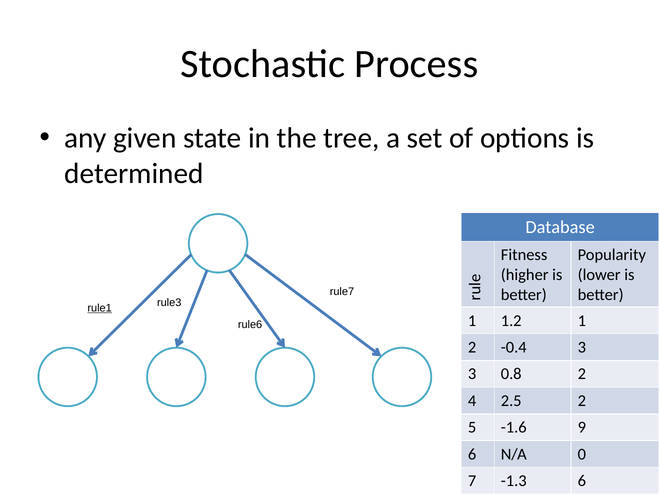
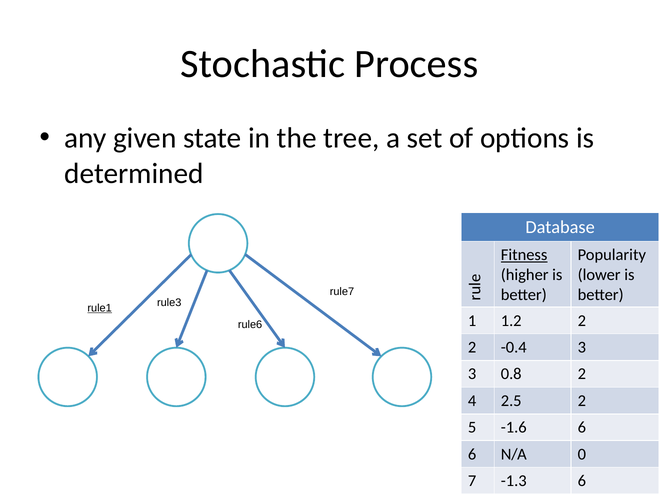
Fitness underline: none -> present (524, 255)
1.2 1: 1 -> 2 (582, 321)
-1.6 9: 9 -> 6 (582, 428)
